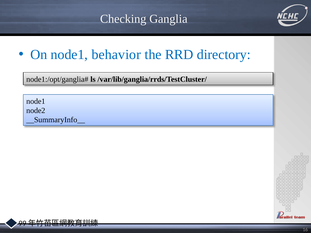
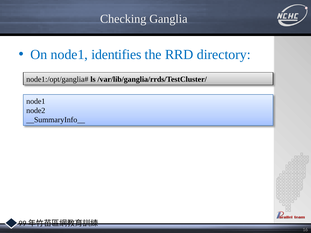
behavior: behavior -> identifies (116, 55)
